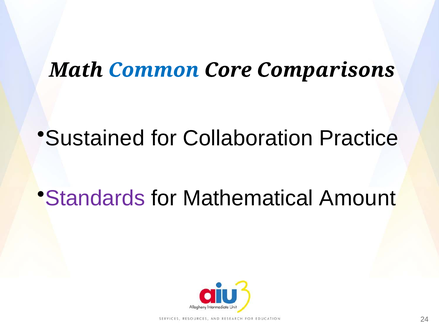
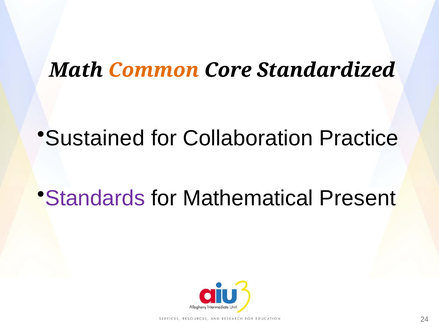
Common colour: blue -> orange (154, 70)
Comparisons: Comparisons -> Standardized (326, 70)
Amount: Amount -> Present (358, 198)
